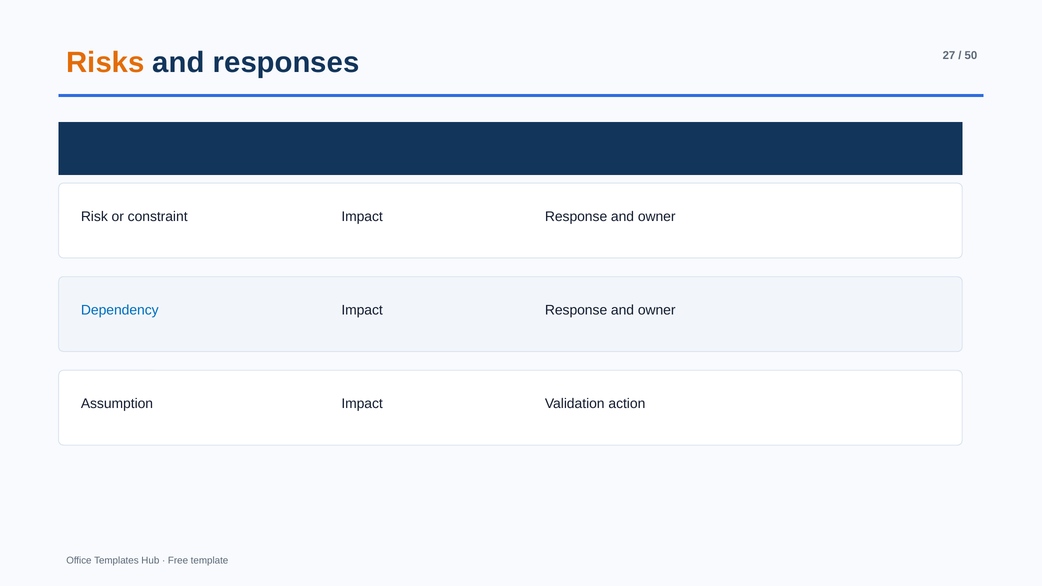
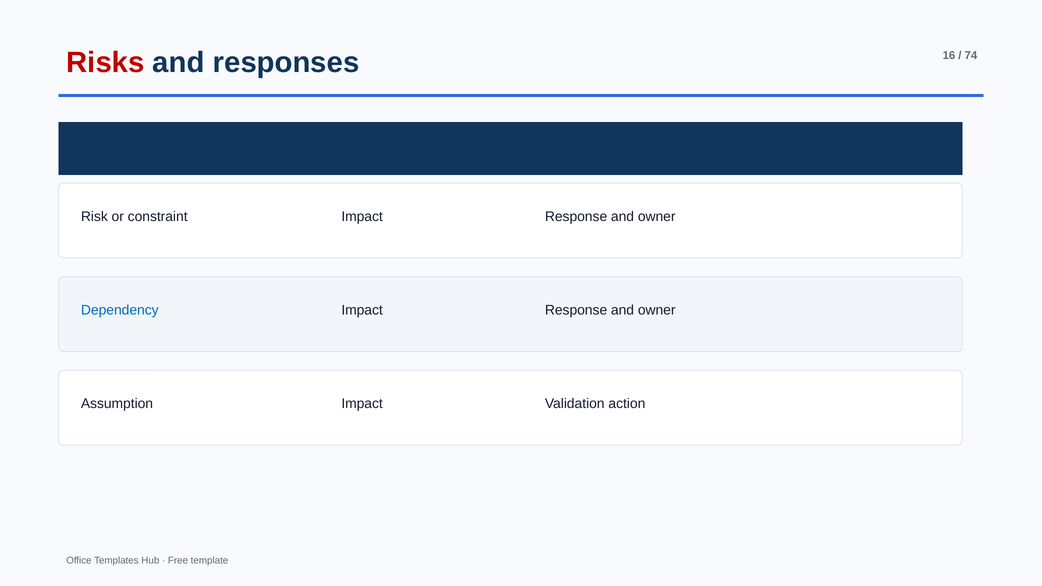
Risks colour: orange -> red (105, 63)
27: 27 -> 16 (949, 55)
50: 50 -> 74 (971, 55)
